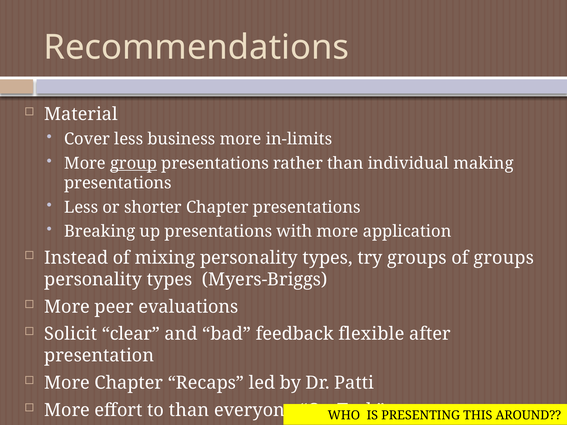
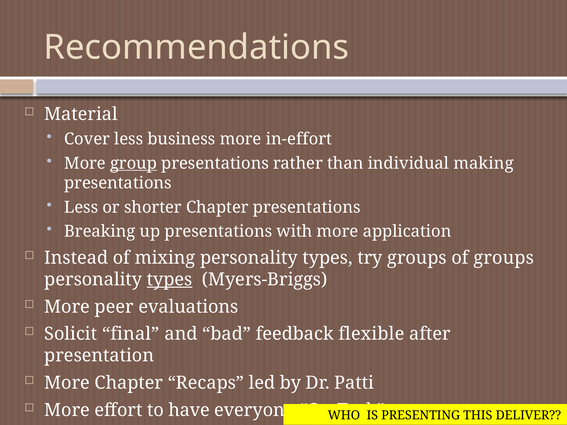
in-limits: in-limits -> in-effort (299, 139)
types underline: none -> present (170, 280)
clear: clear -> final (131, 334)
to than: than -> have (189, 410)
AROUND: AROUND -> DELIVER (528, 415)
